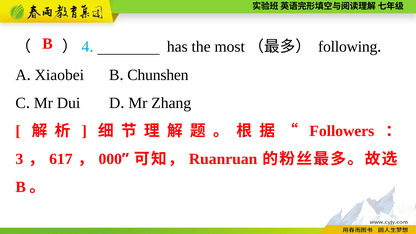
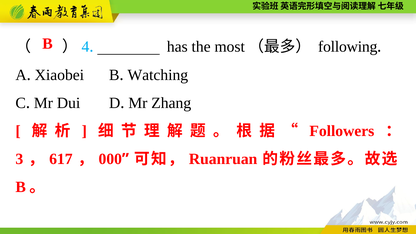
Chunshen: Chunshen -> Watching (158, 75)
